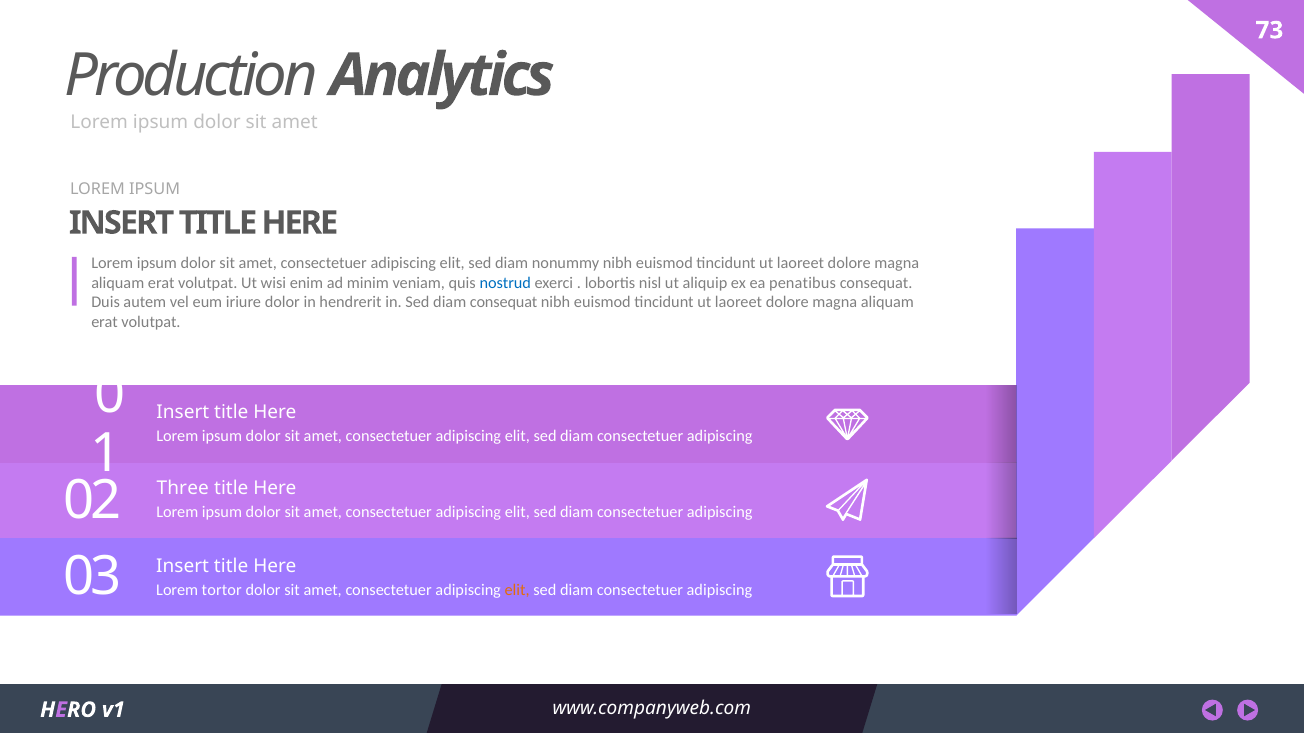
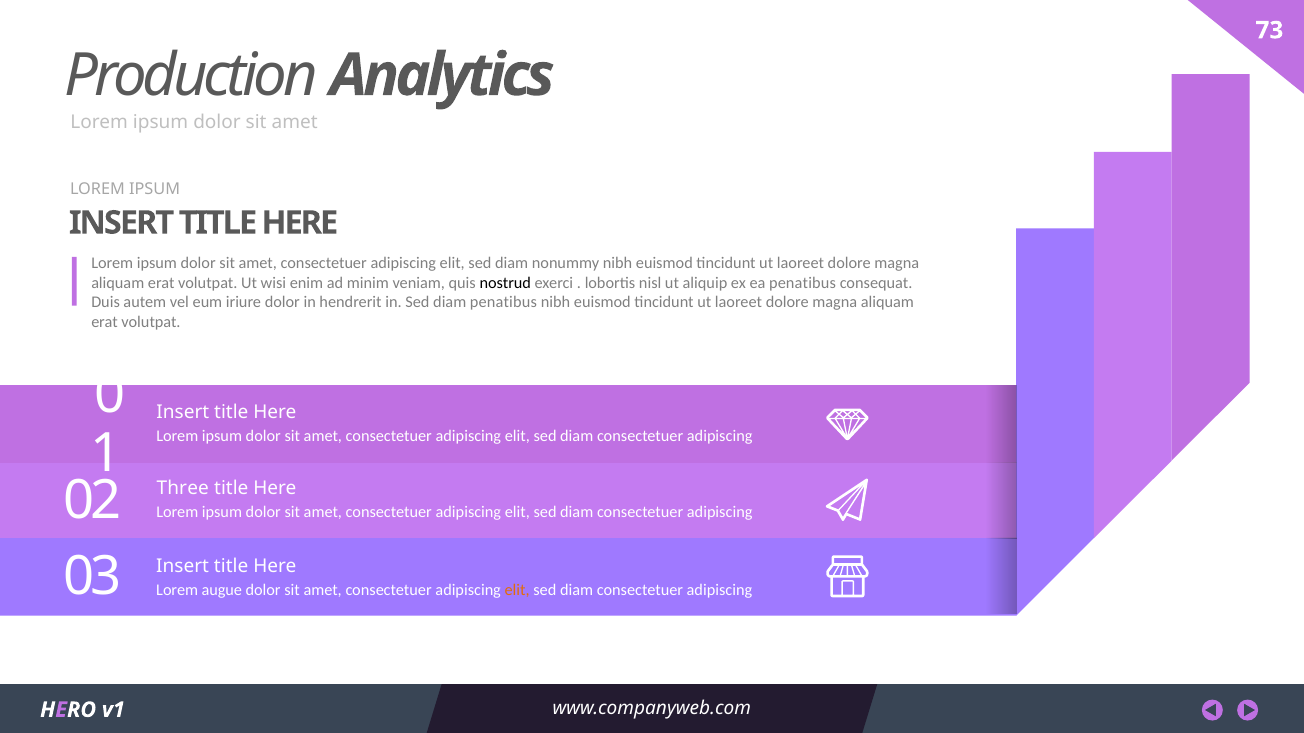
nostrud colour: blue -> black (505, 283)
diam consequat: consequat -> penatibus (503, 303)
tortor: tortor -> augue (222, 590)
